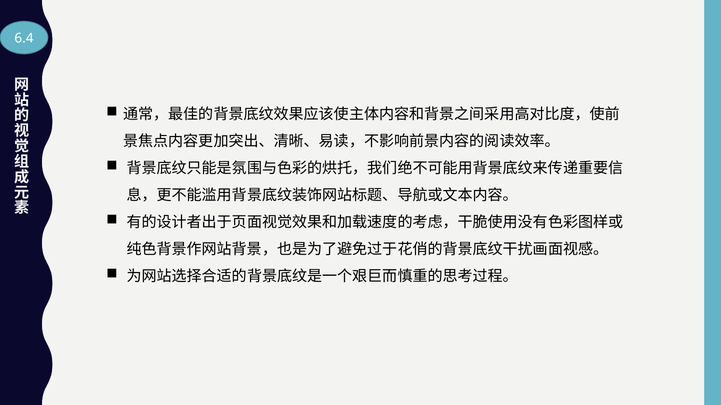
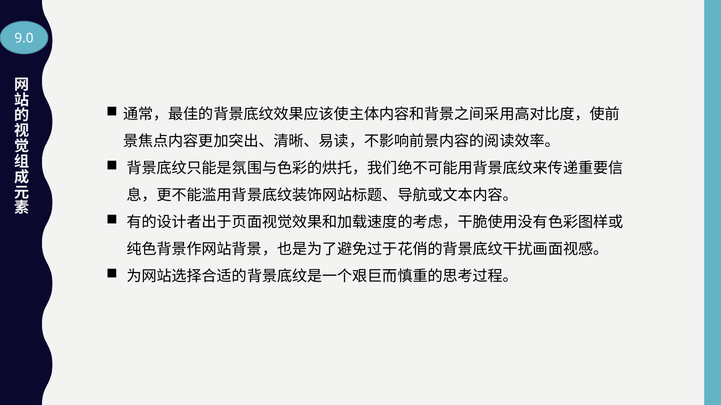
6.4: 6.4 -> 9.0 (24, 39)
